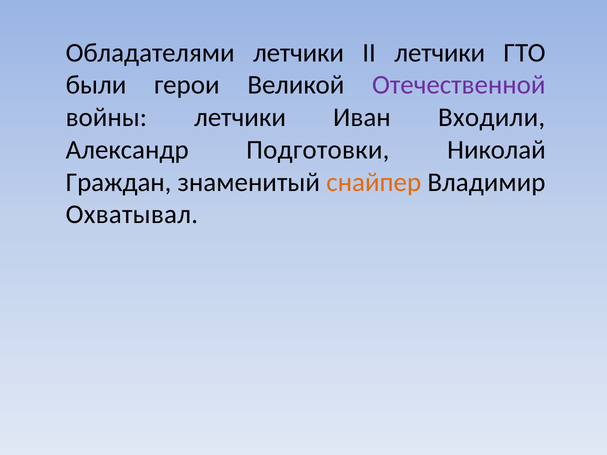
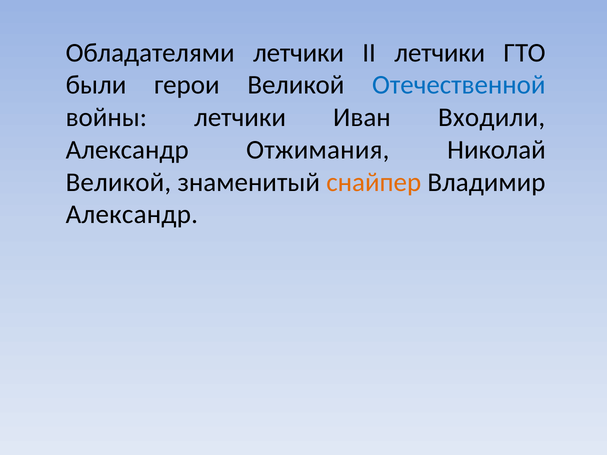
Отечественной colour: purple -> blue (459, 85)
Подготовки: Подготовки -> Отжимания (318, 150)
Граждан: Граждан -> Великой (118, 182)
Охватывал: Охватывал -> Александр (132, 215)
